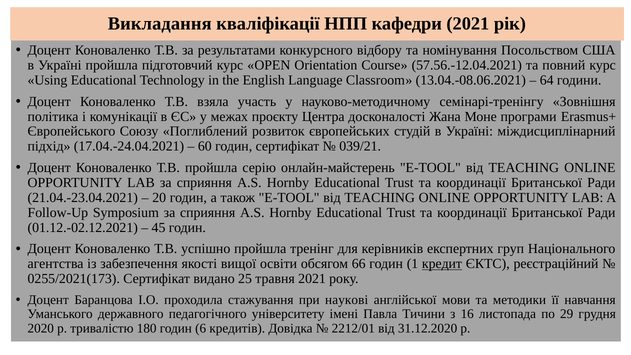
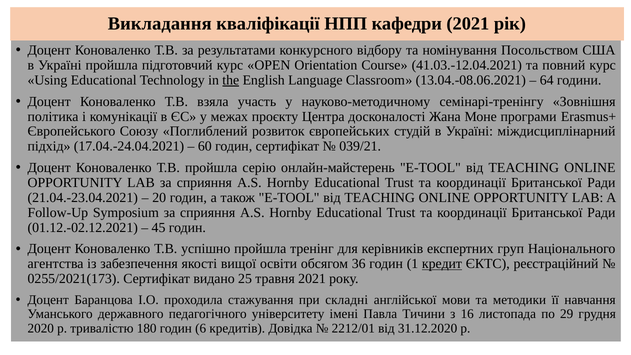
57.56.-12.04.2021: 57.56.-12.04.2021 -> 41.03.-12.04.2021 (467, 65)
the underline: none -> present (231, 80)
66: 66 -> 36 (359, 264)
наукові: наукові -> складні (347, 300)
